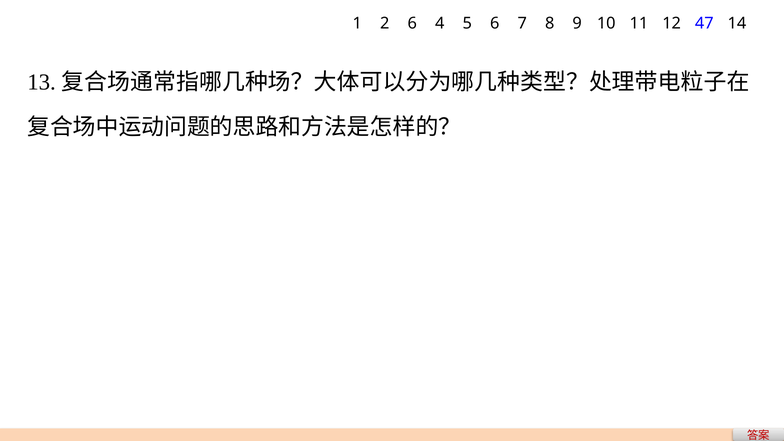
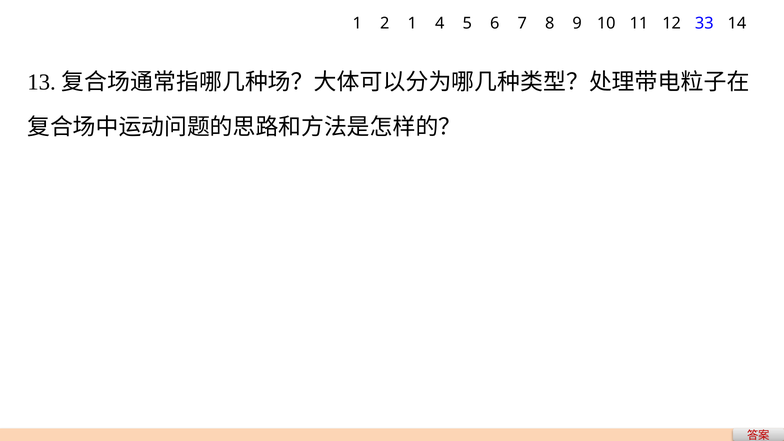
2 6: 6 -> 1 (412, 23)
47: 47 -> 33 (704, 23)
